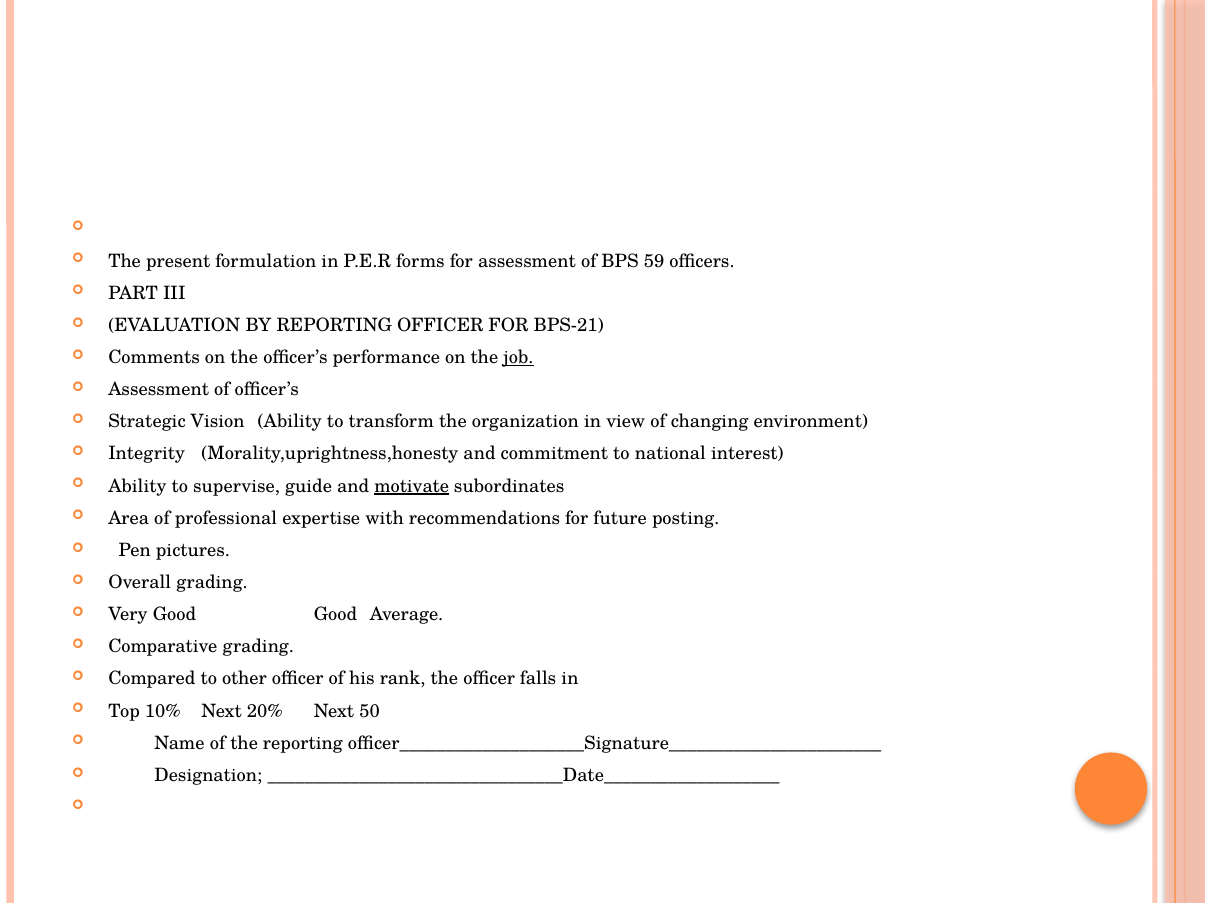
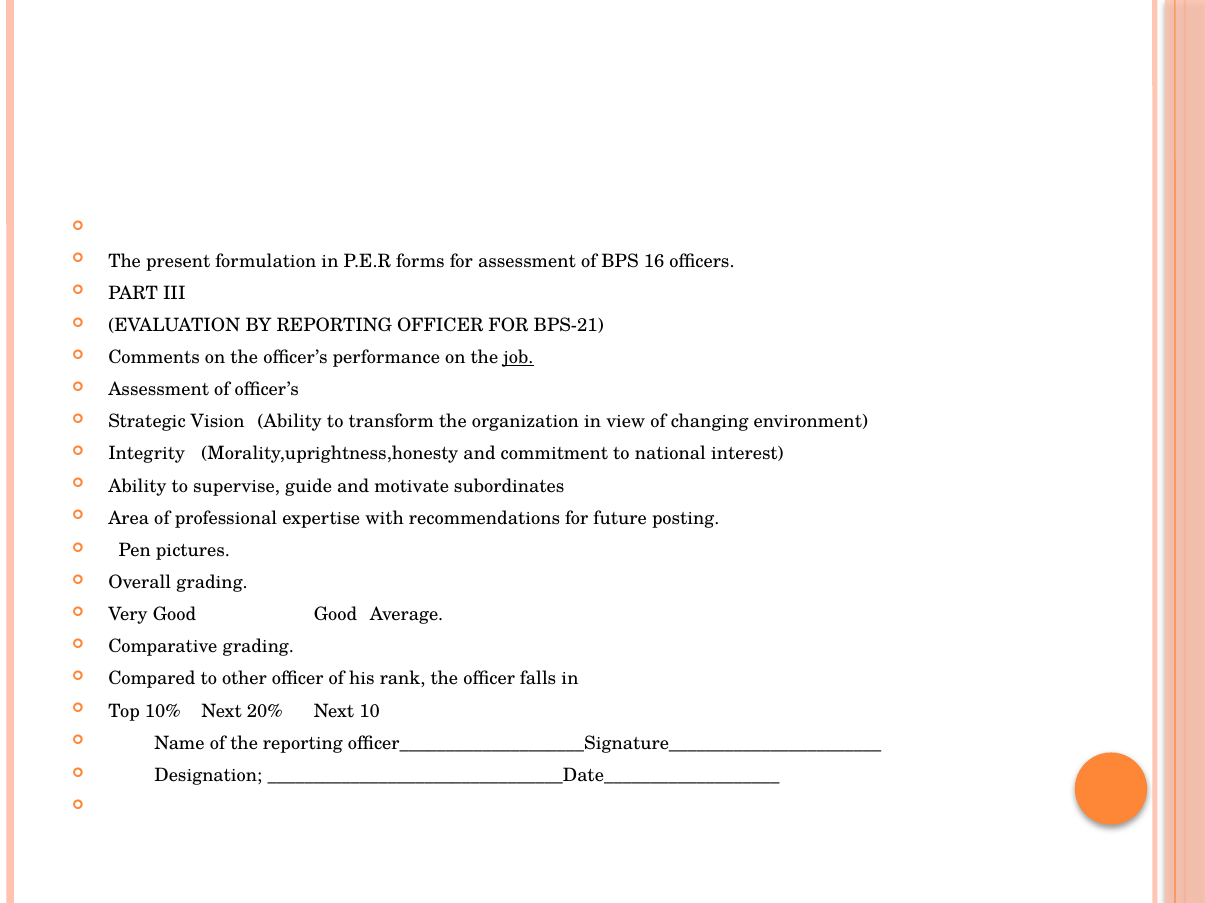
59: 59 -> 16 (654, 261)
motivate underline: present -> none (412, 486)
50: 50 -> 10 (370, 712)
